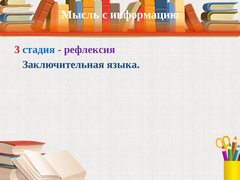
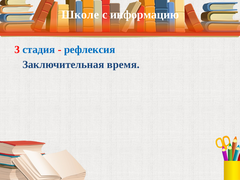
Мысль: Мысль -> Школе (80, 15)
рефлексия colour: purple -> blue (90, 50)
языка: языка -> время (123, 65)
